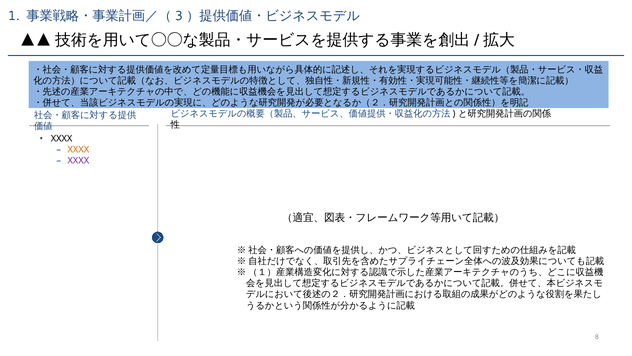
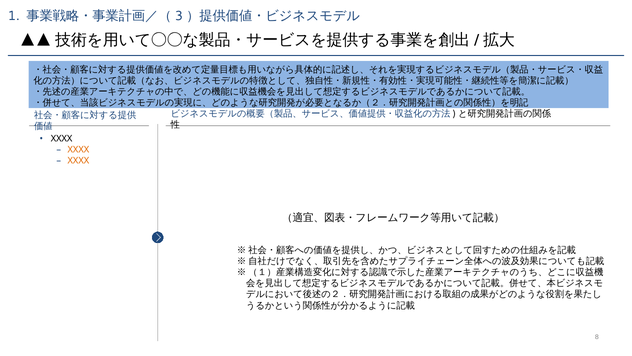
XXXX colour: purple -> orange (78, 161)
